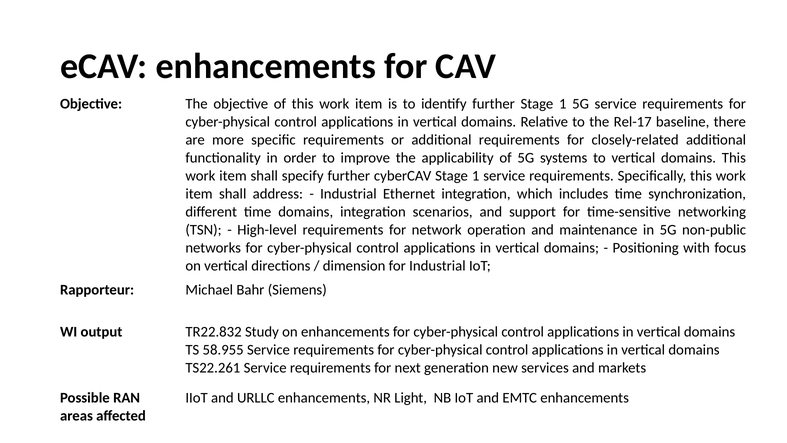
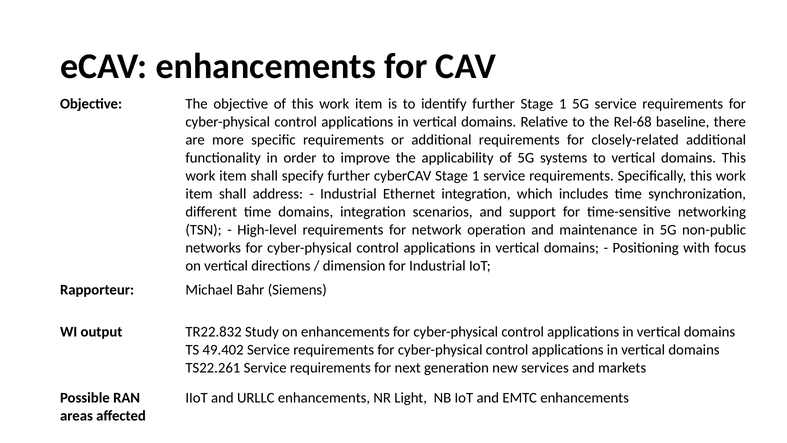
Rel-17: Rel-17 -> Rel-68 (633, 122)
58.955: 58.955 -> 49.402 (223, 350)
